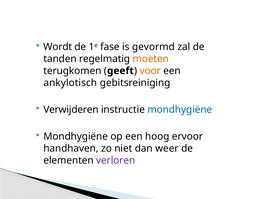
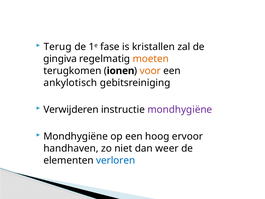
Wordt: Wordt -> Terug (58, 47)
gevormd: gevormd -> kristallen (153, 47)
tanden: tanden -> gingiva (60, 59)
geeft: geeft -> ionen (121, 71)
mondhygiëne colour: blue -> purple (180, 109)
verloren colour: purple -> blue (116, 160)
